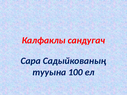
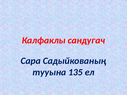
100: 100 -> 135 (75, 72)
